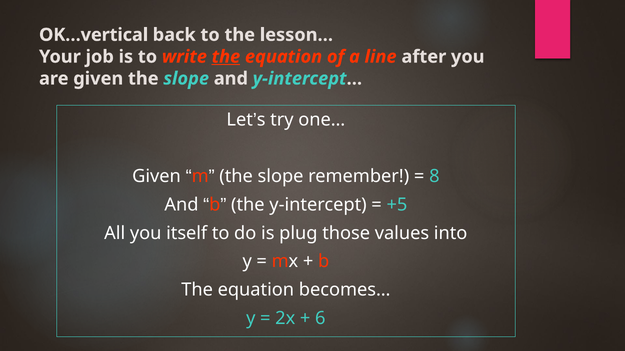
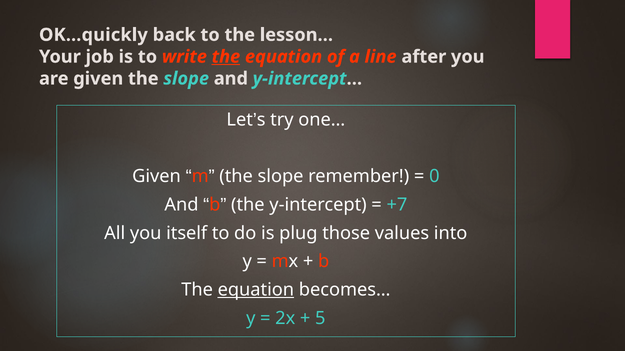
OK…vertical: OK…vertical -> OK…quickly (93, 35)
8: 8 -> 0 (434, 177)
+5: +5 -> +7 (397, 205)
equation underline: none -> present (256, 290)
6: 6 -> 5 (320, 319)
